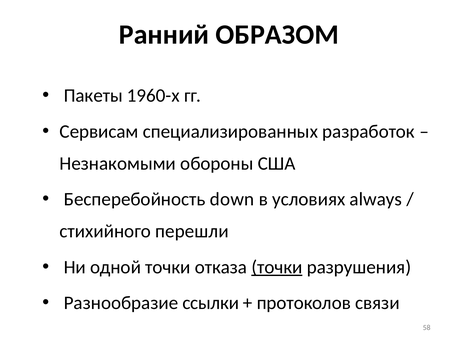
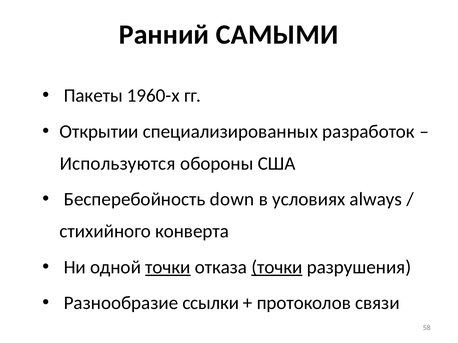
ОБРАЗОМ: ОБРАЗОМ -> САМЫМИ (277, 35)
Сервисам: Сервисам -> Открытии (99, 132)
Незнакомыми: Незнакомыми -> Используются (118, 164)
перешли: перешли -> конверта (192, 232)
точки underline: none -> present (168, 268)
